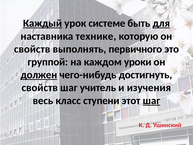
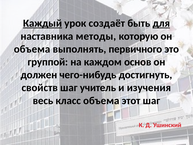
системе: системе -> создаёт (107, 23)
технике: технике -> методы (96, 36)
свойств: свойств -> объема (32, 49)
уроки: уроки -> основ (138, 62)
должен underline: present -> none (39, 75)
класс ступени: ступени -> объема (101, 100)
шаг underline: present -> none (151, 100)
